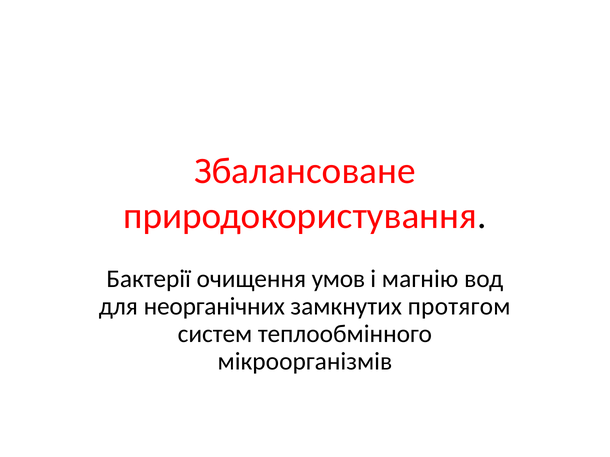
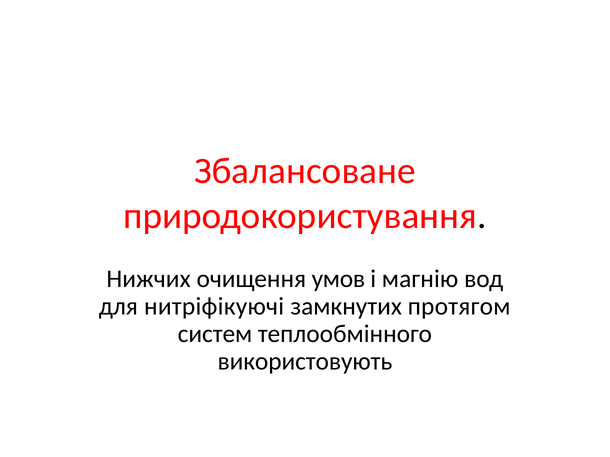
Бактерії: Бактерії -> Нижчих (149, 279)
неорганічних: неорганічних -> нитріфікуючі (214, 307)
мікроорганізмів: мікроорганізмів -> використовують (305, 362)
